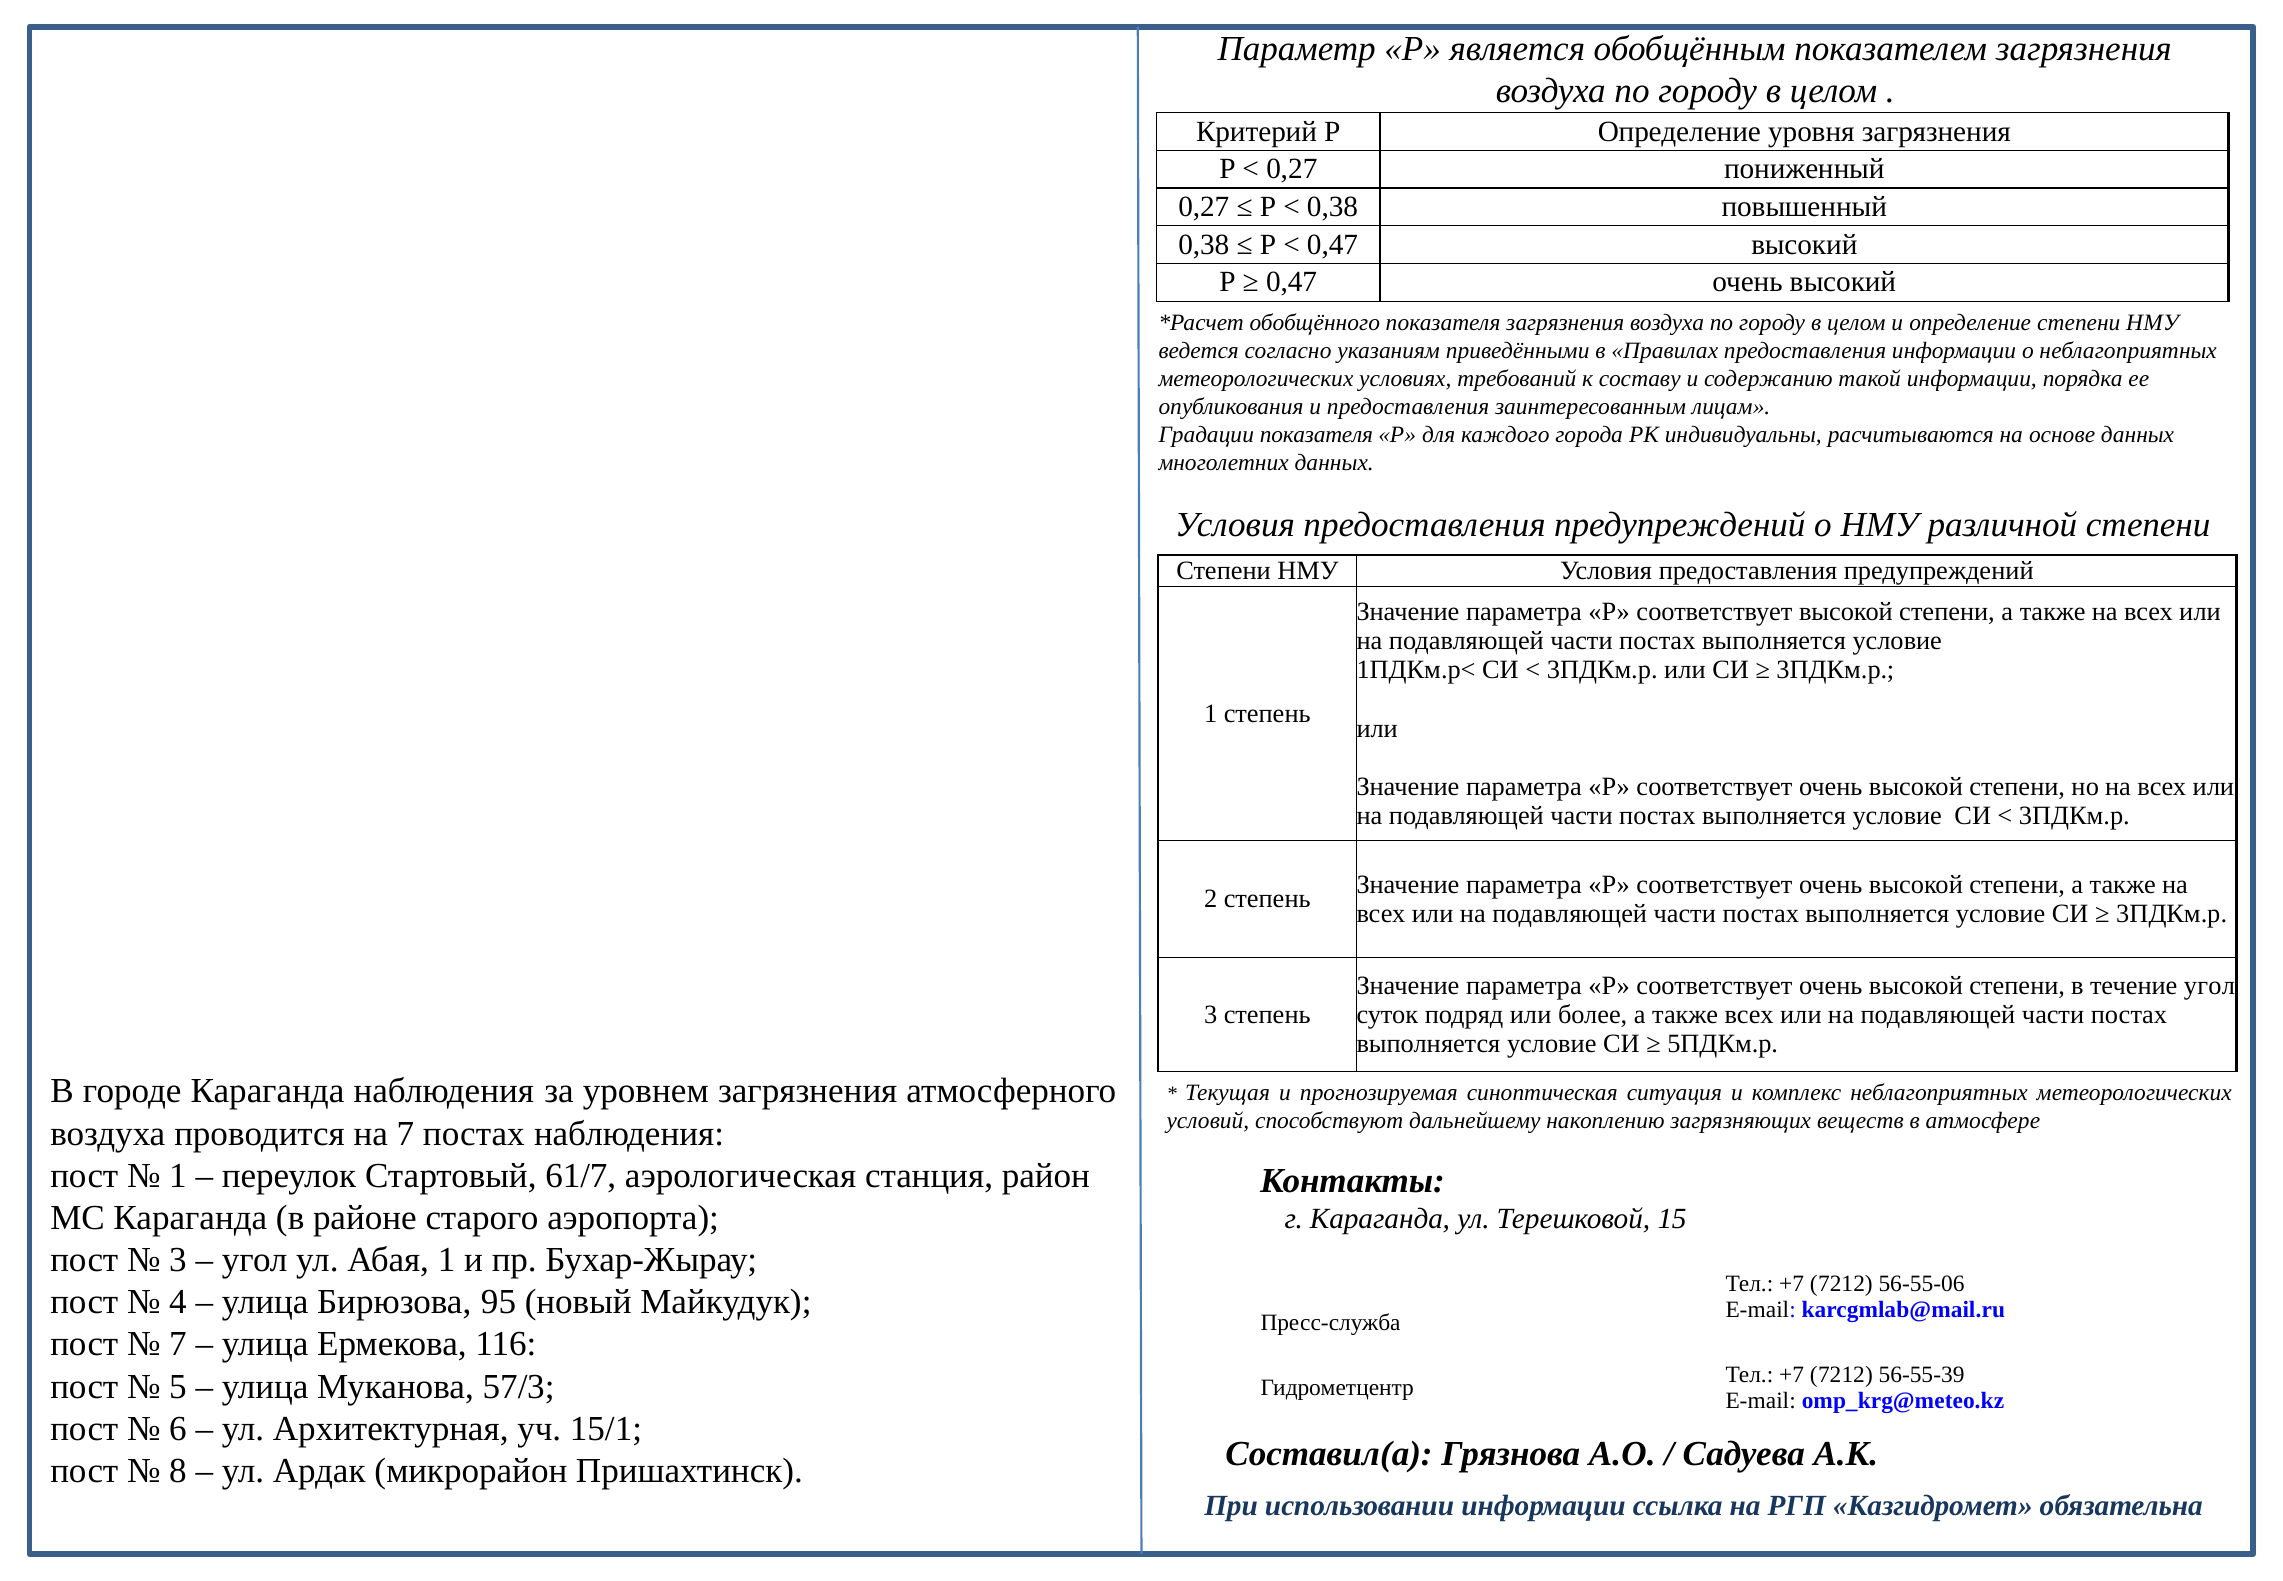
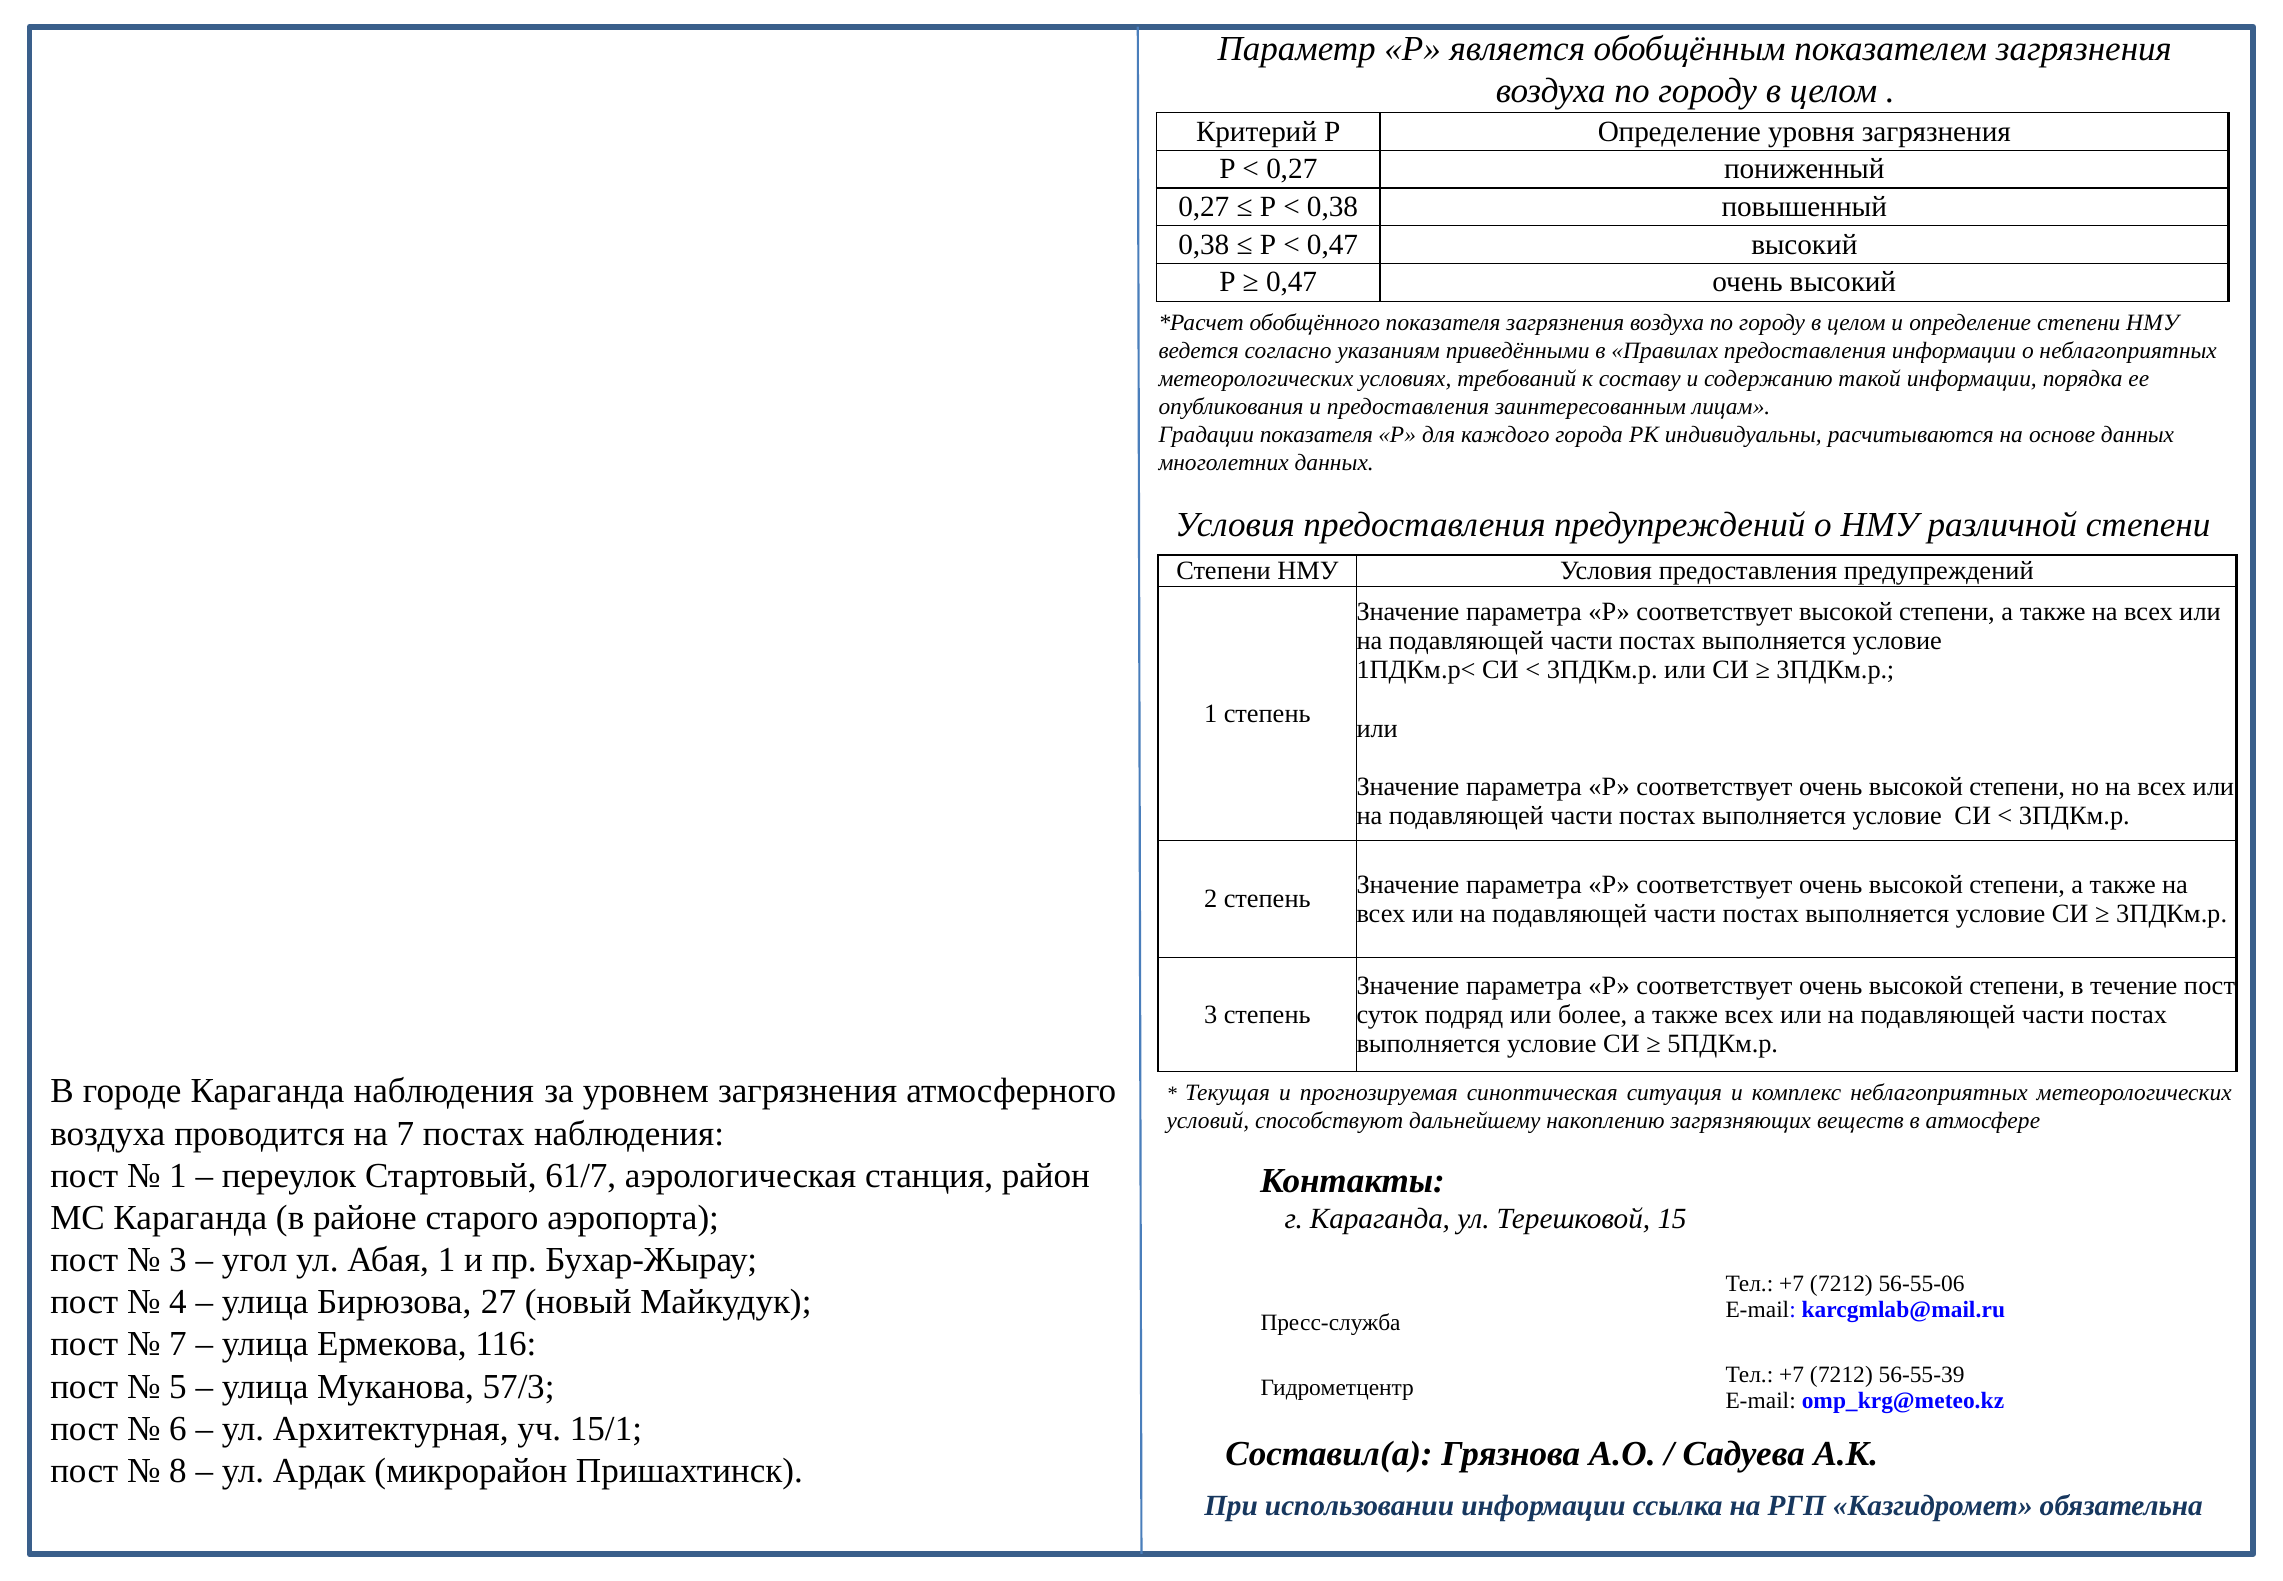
течение угол: угол -> пост (2210, 985)
95: 95 -> 27 (499, 1302)
